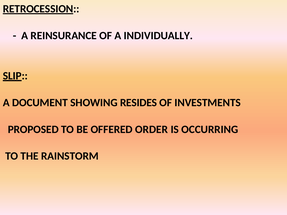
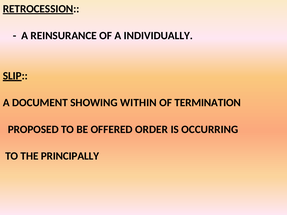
RESIDES: RESIDES -> WITHIN (138, 103)
INVESTMENTS: INVESTMENTS -> TERMINATION (208, 103)
RAINSTORM: RAINSTORM -> PRINCIPALLY (70, 156)
